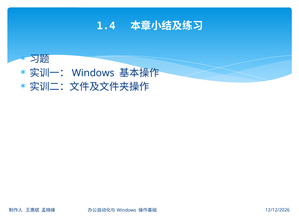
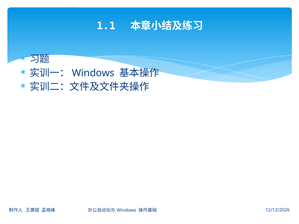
1.4: 1.4 -> 1.1 (106, 26)
